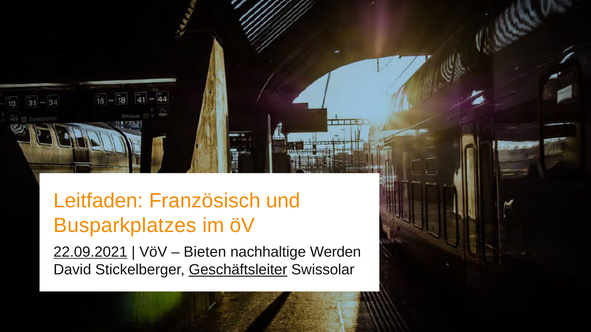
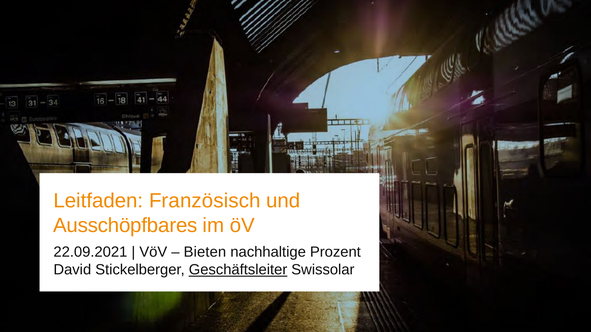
Busparkplatzes: Busparkplatzes -> Ausschöpfbares (125, 226)
22.09.2021 underline: present -> none (90, 252)
Werden: Werden -> Prozent (335, 252)
